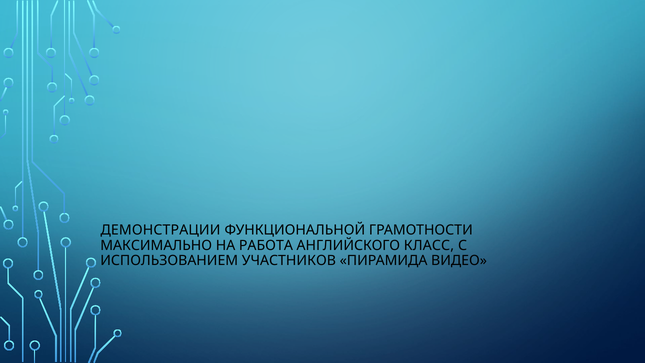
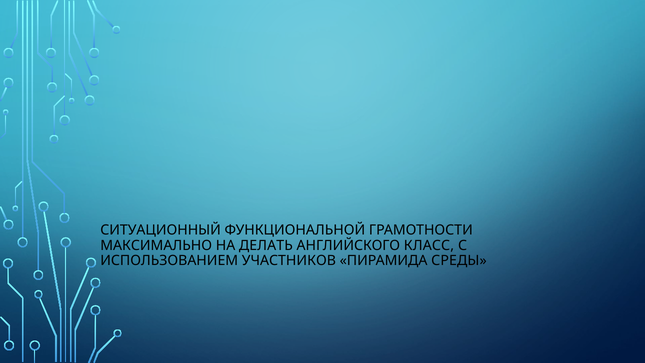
ДЕМОНСТРАЦИИ: ДЕМОНСТРАЦИИ -> СИТУАЦИОННЫЙ (161, 230)
РАБОТА: РАБОТА -> ДЕЛАТЬ (266, 245)
ВИДЕО: ВИДЕО -> СРЕДЫ (459, 261)
